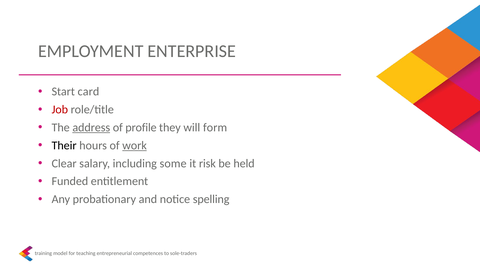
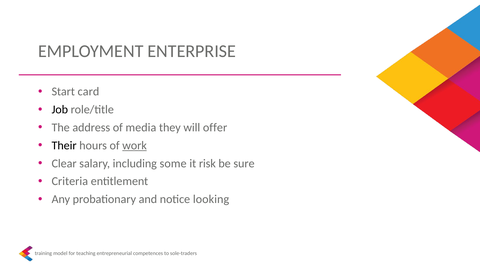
Job colour: red -> black (60, 110)
address underline: present -> none (91, 127)
profile: profile -> media (141, 127)
form: form -> offer (215, 127)
held: held -> sure (244, 163)
Funded: Funded -> Criteria (70, 181)
spelling: spelling -> looking (211, 199)
